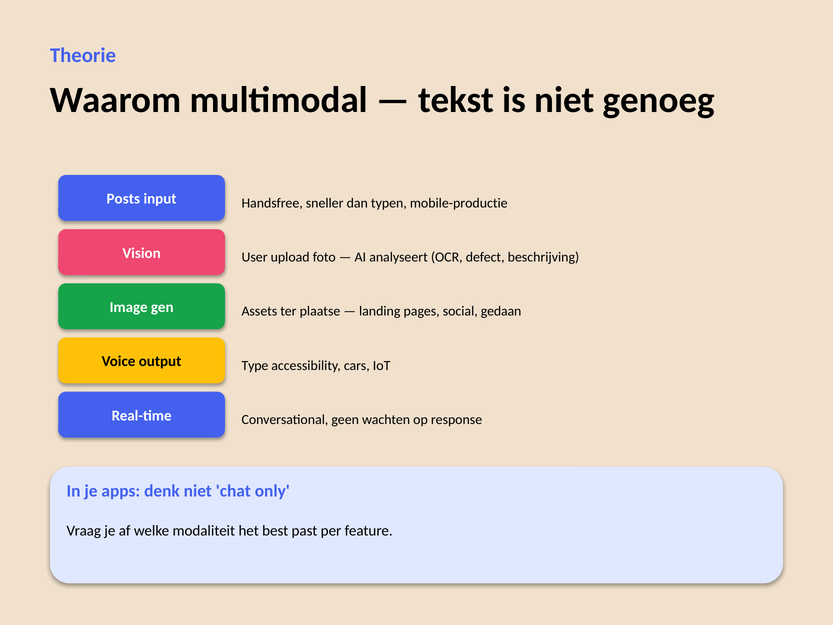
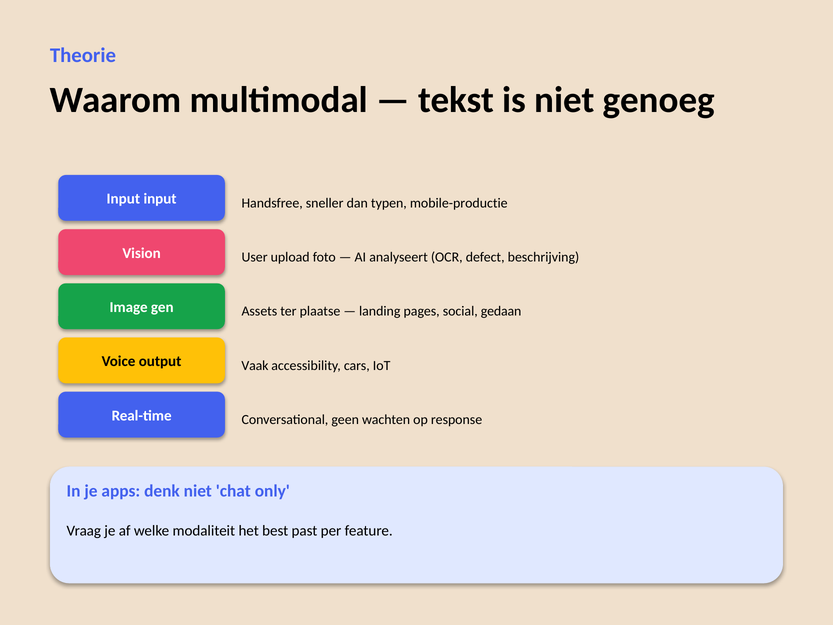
Posts: Posts -> Input (123, 199)
Type: Type -> Vaak (255, 365)
